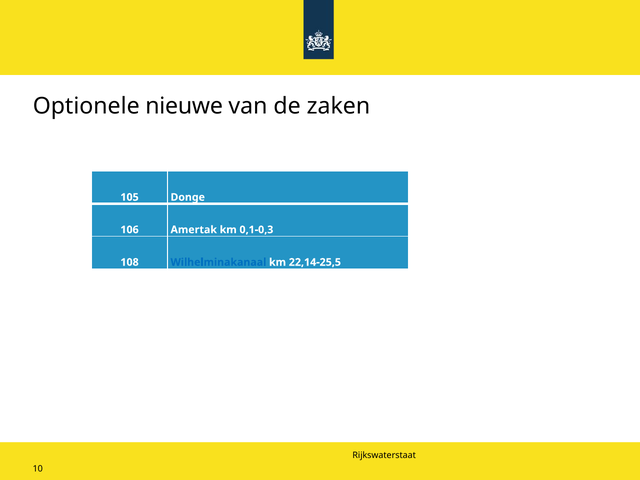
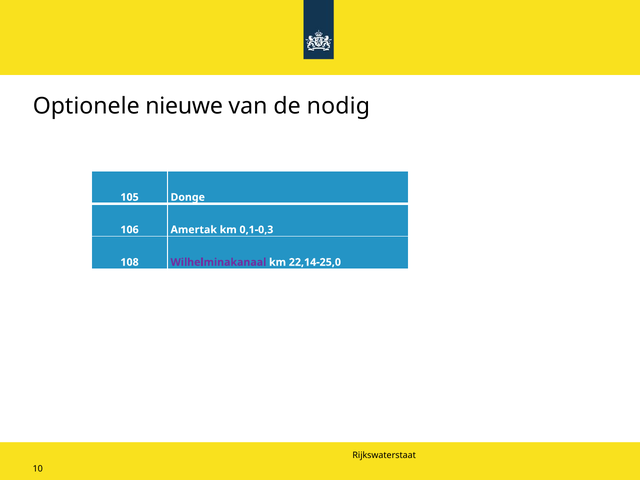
zaken: zaken -> nodig (338, 106)
Wilhelminakanaal colour: blue -> purple (218, 262)
22,14-25,5: 22,14-25,5 -> 22,14-25,0 (315, 262)
